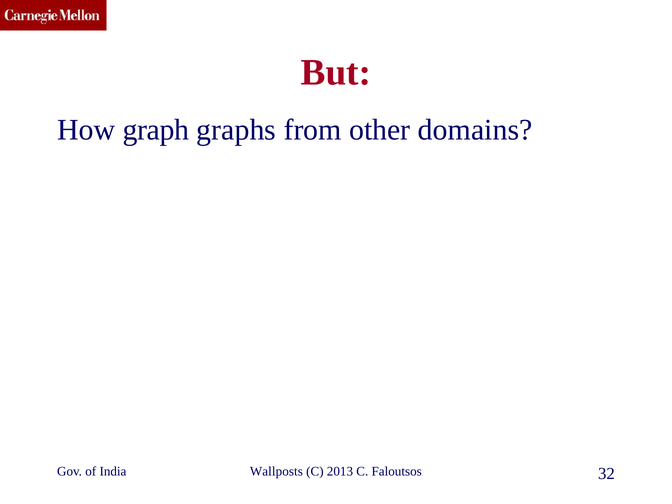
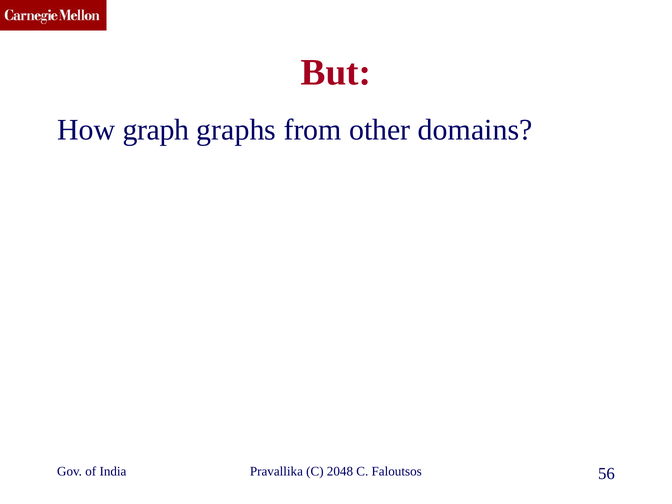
Wallposts: Wallposts -> Pravallika (276, 471)
2013: 2013 -> 2048 (340, 471)
32: 32 -> 56 (606, 474)
